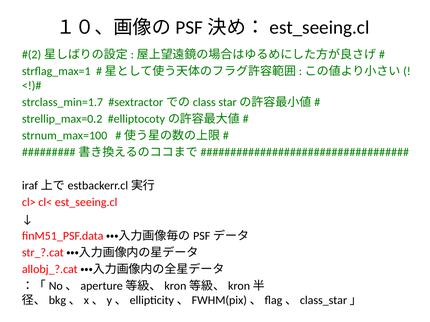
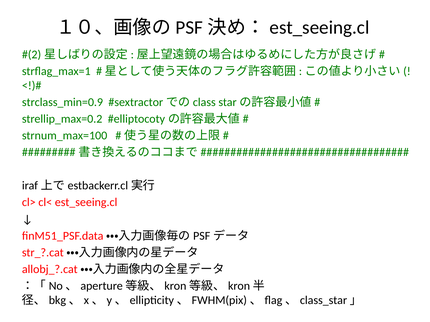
strclass_min=1.7: strclass_min=1.7 -> strclass_min=0.9 (62, 102)
